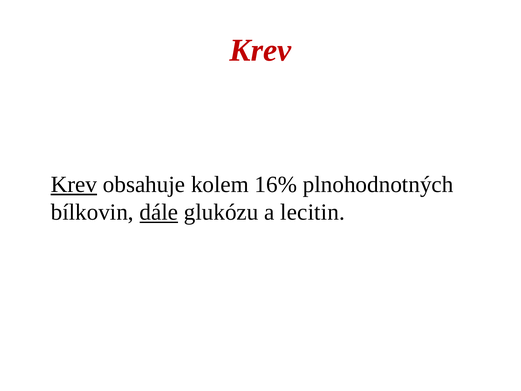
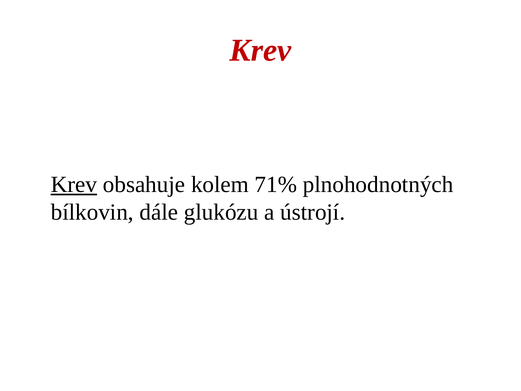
16%: 16% -> 71% (276, 184)
dále underline: present -> none (159, 212)
lecitin: lecitin -> ústrojí (313, 212)
